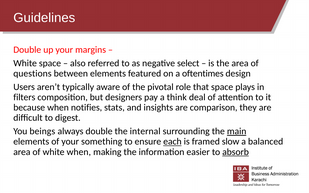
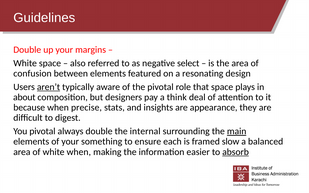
questions: questions -> confusion (32, 74)
oftentimes: oftentimes -> resonating (203, 74)
aren’t underline: none -> present (48, 87)
filters: filters -> about (24, 97)
notifies: notifies -> precise (86, 108)
comparison: comparison -> appearance (214, 108)
You beings: beings -> pivotal (42, 132)
each underline: present -> none (172, 142)
